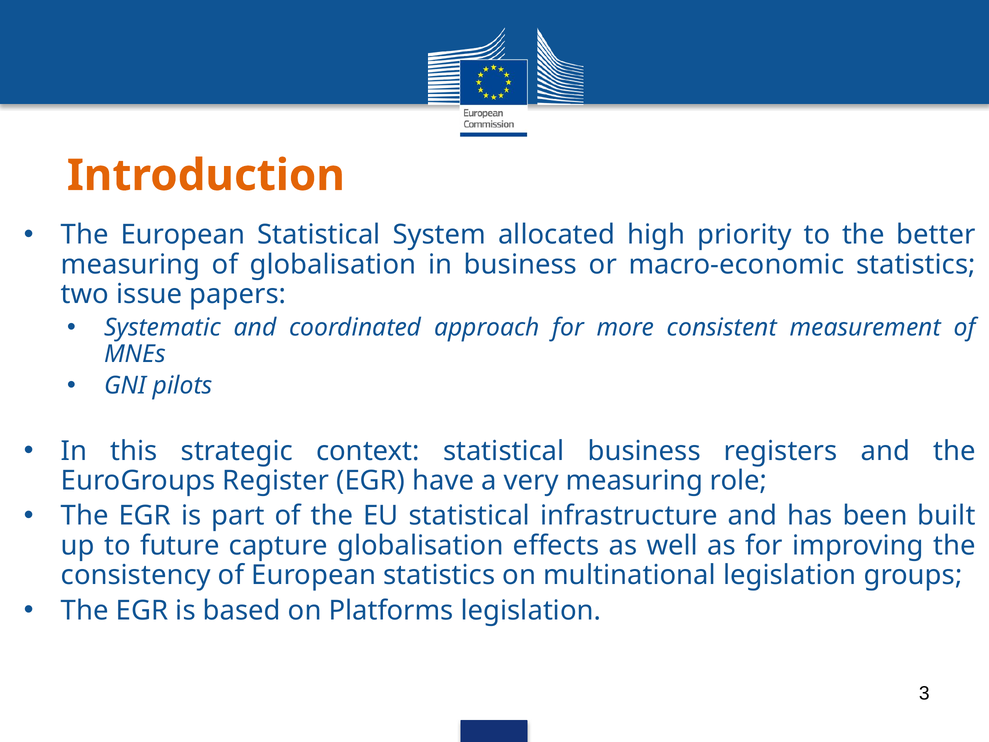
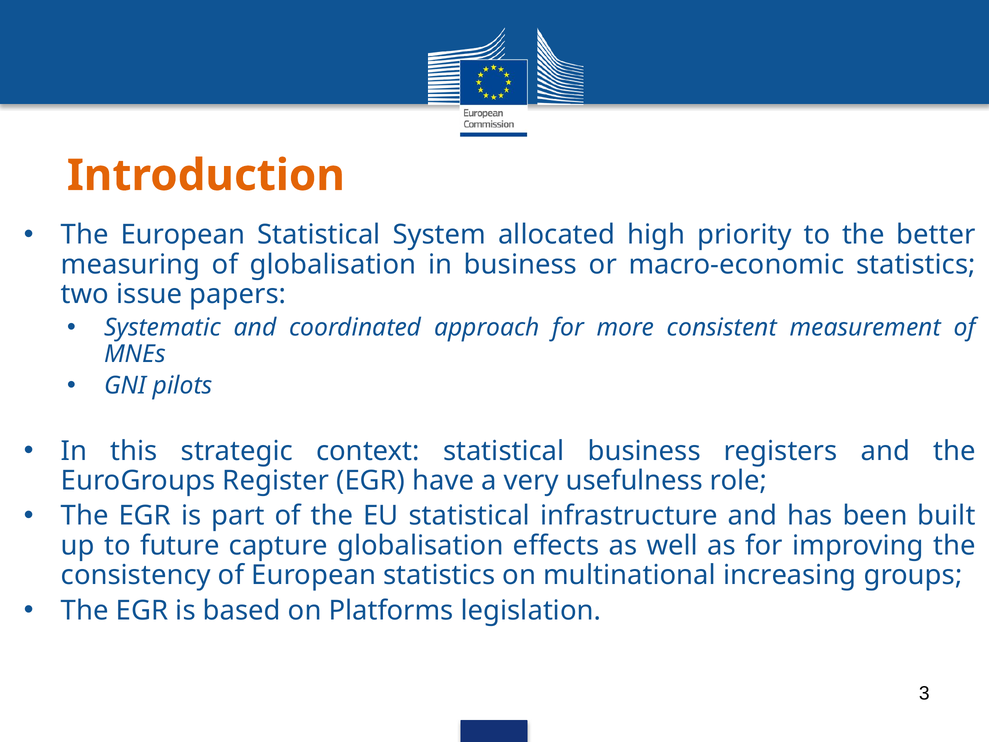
very measuring: measuring -> usefulness (634, 481)
multinational legislation: legislation -> increasing (790, 575)
